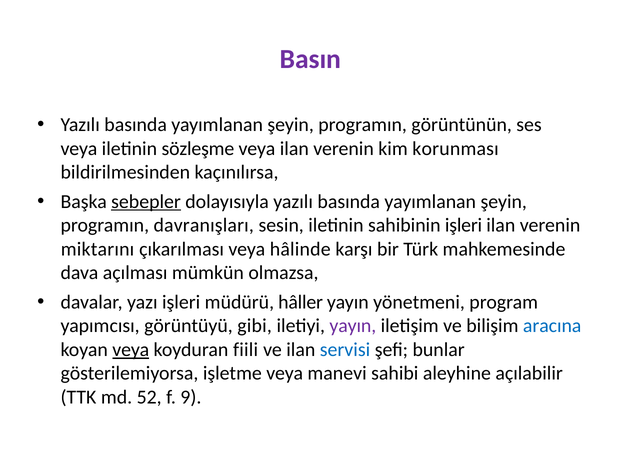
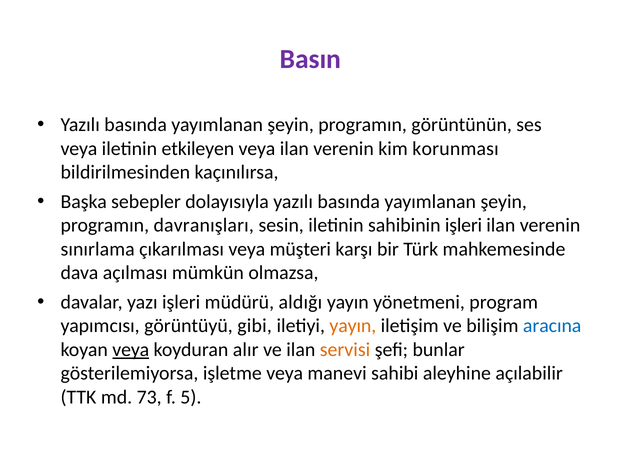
sözleşme: sözleşme -> etkileyen (198, 149)
sebepler underline: present -> none (146, 202)
miktarını: miktarını -> sınırlama (98, 250)
hâlinde: hâlinde -> müşteri (300, 250)
hâller: hâller -> aldığı (300, 303)
yayın colour: purple -> orange (353, 326)
fiili: fiili -> alır (246, 350)
servisi colour: blue -> orange (345, 350)
52: 52 -> 73 (149, 398)
9: 9 -> 5 (191, 398)
